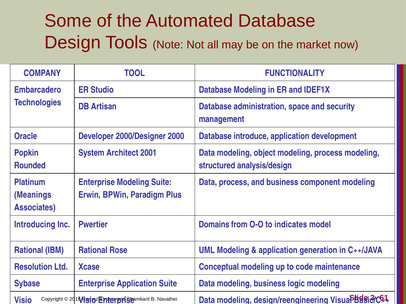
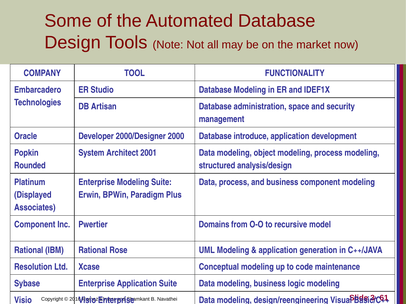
Meanings: Meanings -> Displayed (33, 195)
Introducing: Introducing -> Component (35, 225)
indicates: indicates -> recursive (291, 225)
